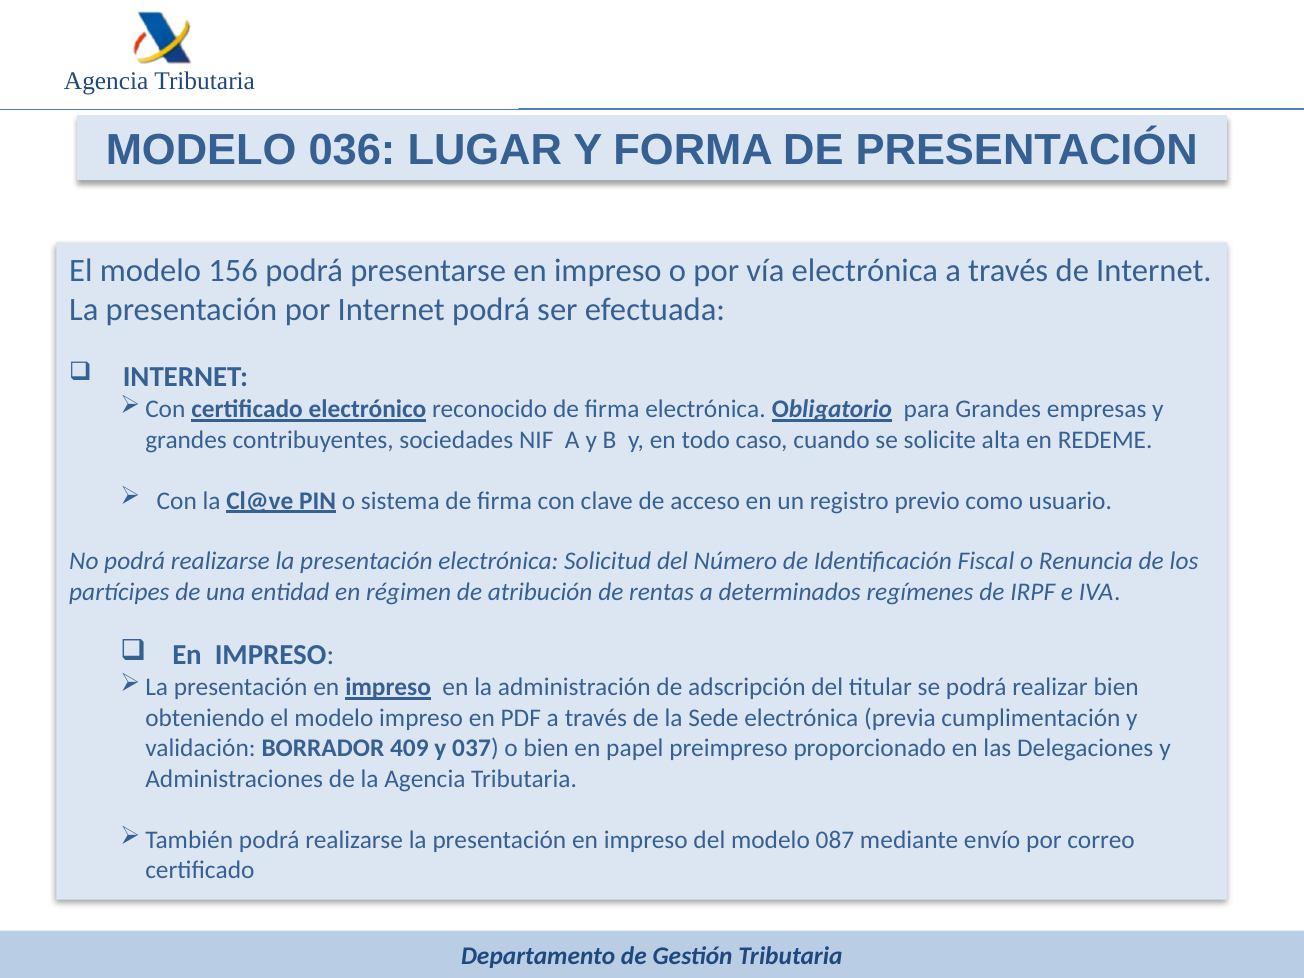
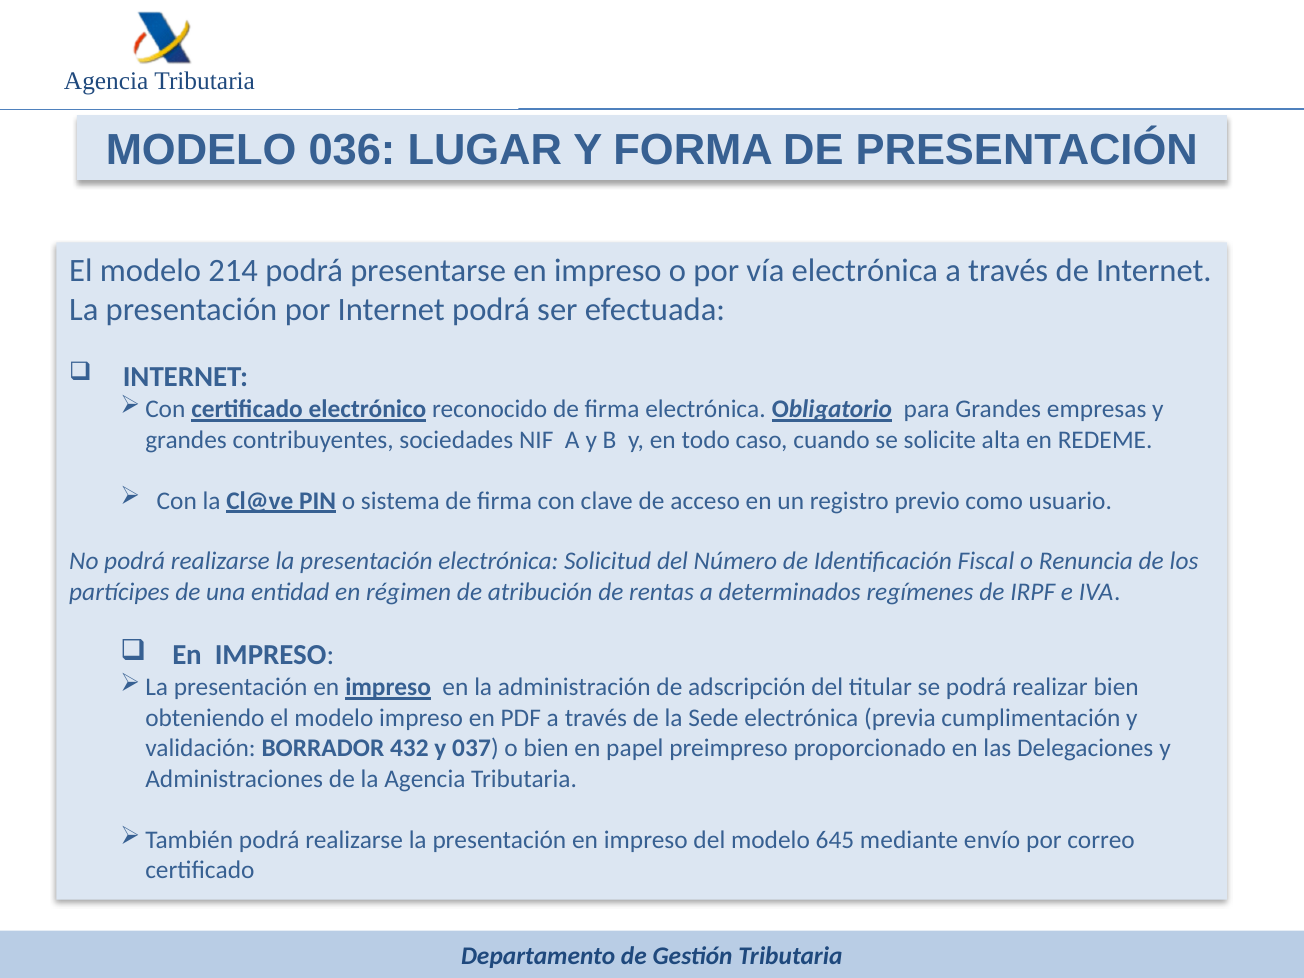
156: 156 -> 214 (233, 271)
409: 409 -> 432 (409, 749)
087: 087 -> 645 (835, 840)
